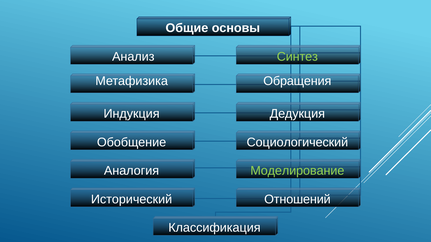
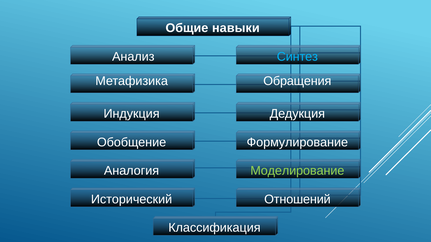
основы: основы -> навыки (236, 28)
Синтез colour: light green -> light blue (297, 57)
Социологический: Социологический -> Формулирование (297, 142)
